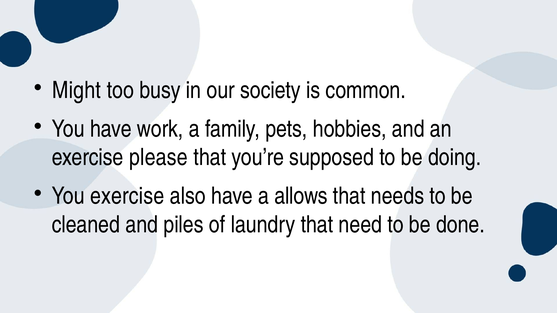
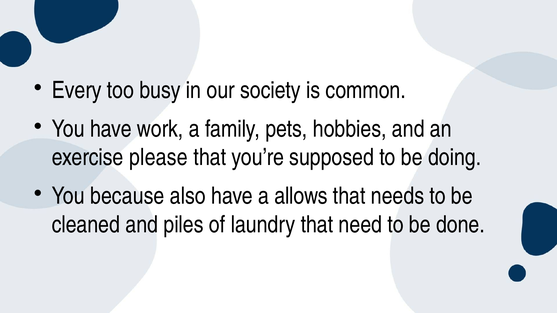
Might: Might -> Every (77, 90)
You exercise: exercise -> because (127, 196)
